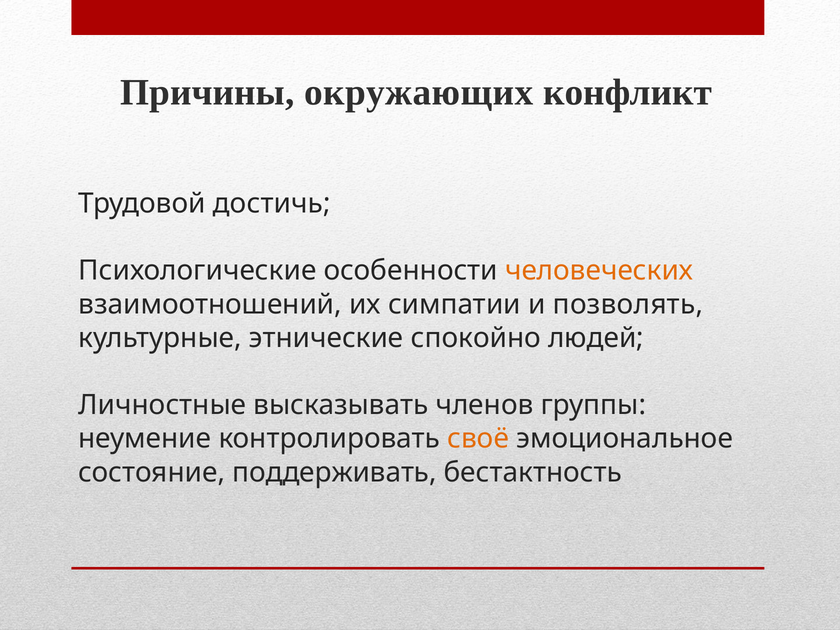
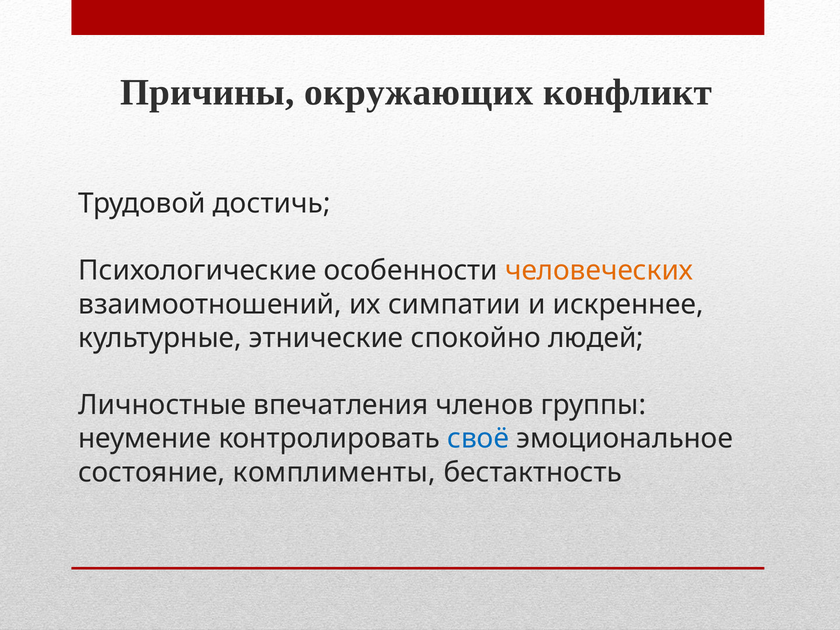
позволять: позволять -> искреннее (628, 304)
высказывать: высказывать -> впечатления (341, 405)
своё colour: orange -> blue (478, 439)
поддерживать: поддерживать -> комплименты (334, 472)
